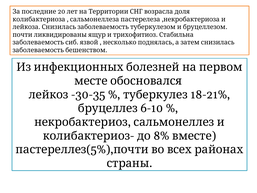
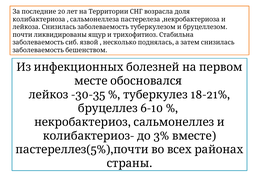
8%: 8% -> 3% (161, 136)
